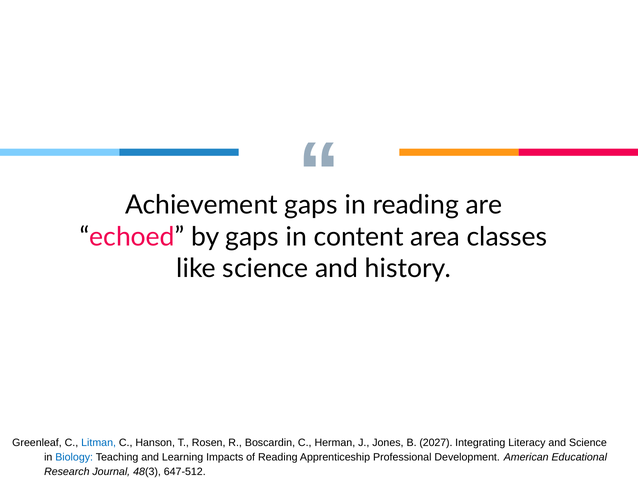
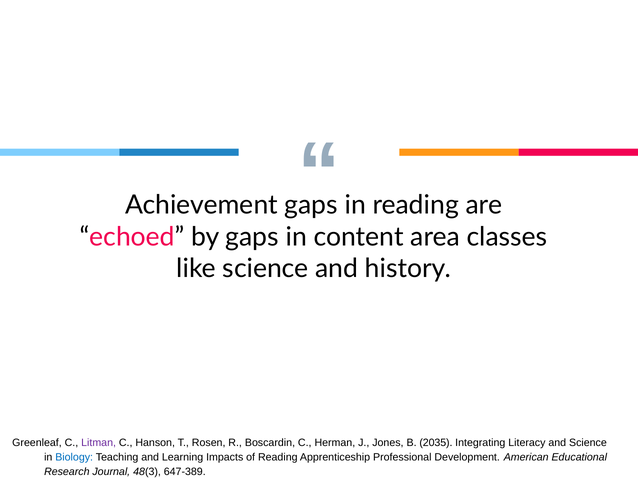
Litman colour: blue -> purple (99, 443)
2027: 2027 -> 2035 (436, 443)
647-512: 647-512 -> 647-389 (185, 472)
